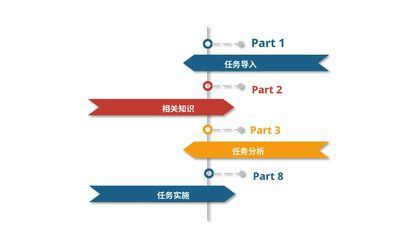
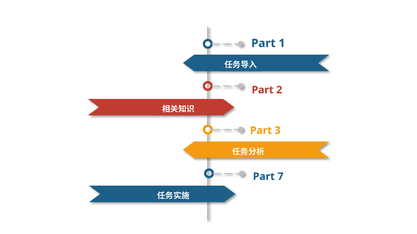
8: 8 -> 7 (280, 177)
